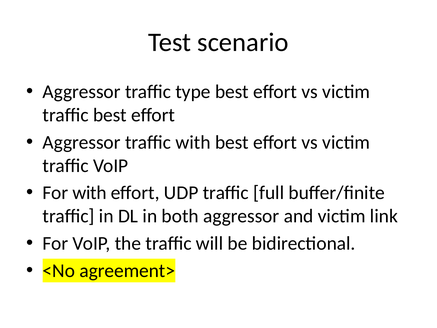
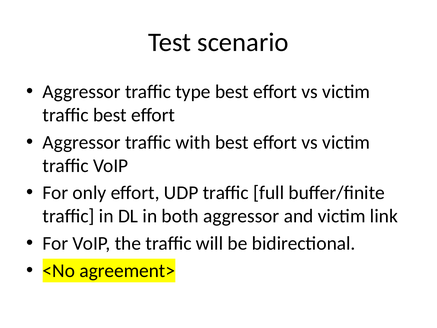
For with: with -> only (89, 193)
